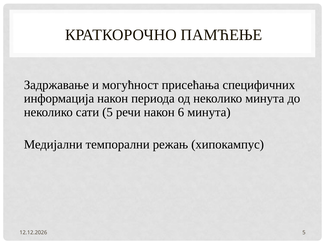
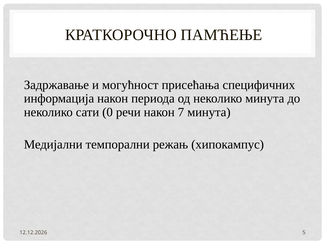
сати 5: 5 -> 0 (108, 112)
6: 6 -> 7 (181, 112)
